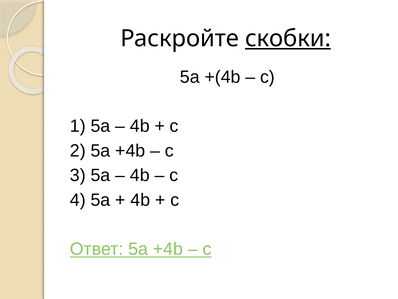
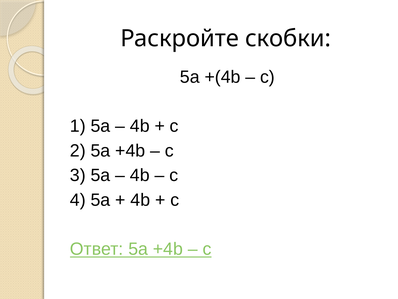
скобки underline: present -> none (288, 38)
